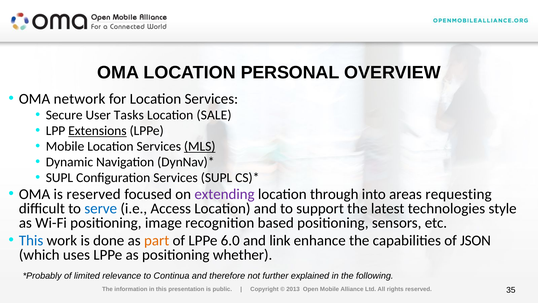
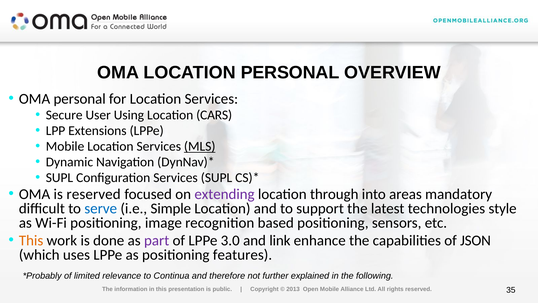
OMA network: network -> personal (80, 99)
Tasks: Tasks -> Using (129, 115)
SALE: SALE -> CARS (214, 115)
Extensions underline: present -> none (97, 131)
requesting: requesting -> mandatory (459, 194)
Access: Access -> Simple (171, 208)
This colour: blue -> orange (31, 240)
part colour: orange -> purple (157, 240)
6.0: 6.0 -> 3.0 (230, 240)
whether: whether -> features (243, 254)
